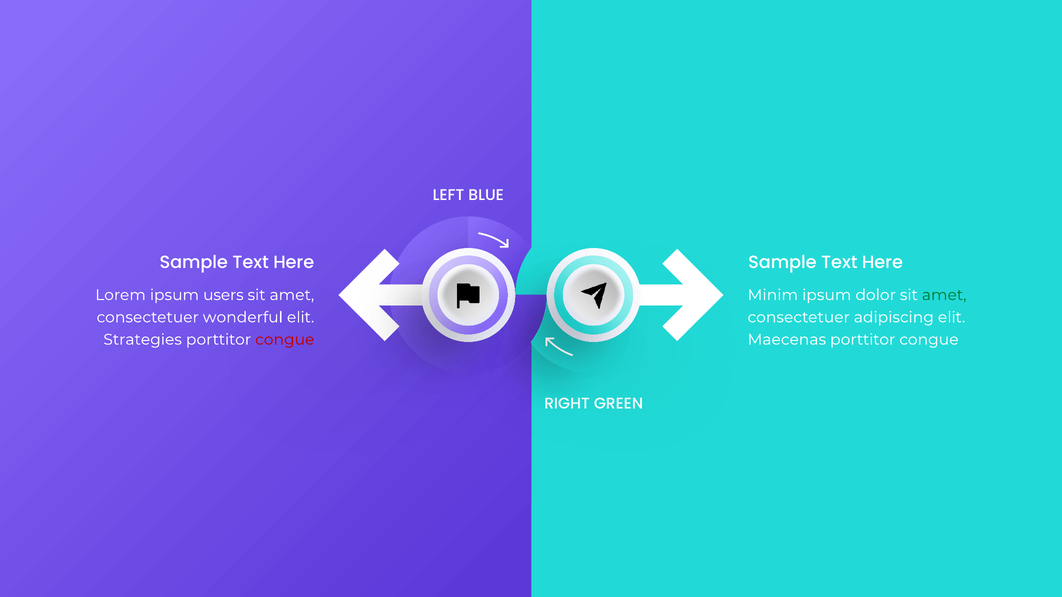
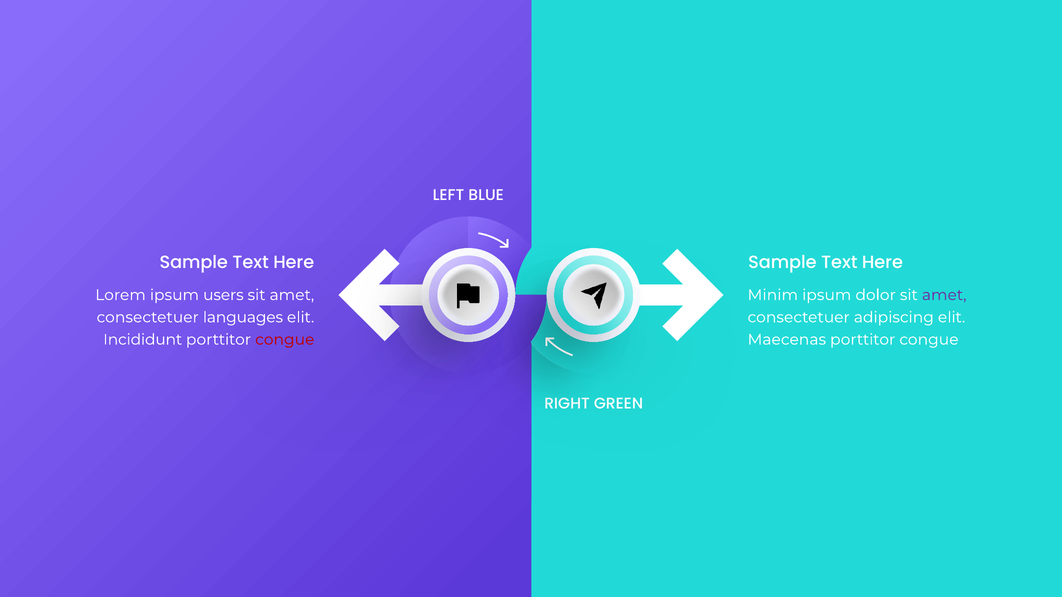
amet colour: green -> purple (944, 295)
wonderful: wonderful -> languages (243, 317)
Strategies: Strategies -> Incididunt (143, 340)
